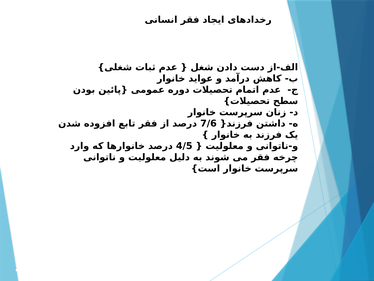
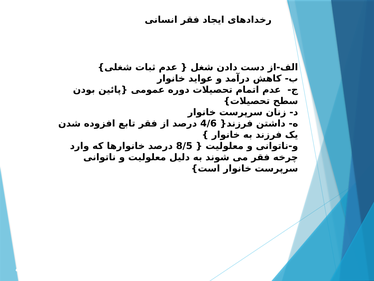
7/6: 7/6 -> 4/6 (209, 123)
4/5: 4/5 -> 8/5 (184, 146)
